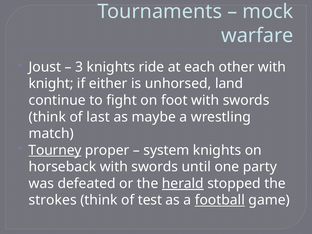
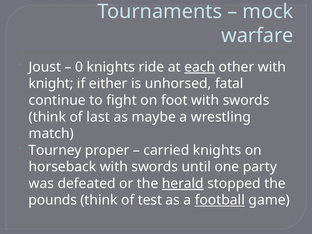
3: 3 -> 0 (79, 67)
each underline: none -> present (200, 67)
land: land -> fatal (229, 84)
Tourney underline: present -> none (55, 150)
system: system -> carried (166, 150)
strokes: strokes -> pounds (53, 200)
